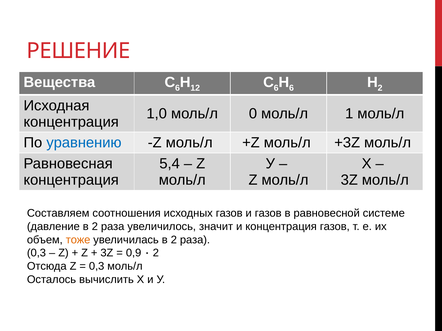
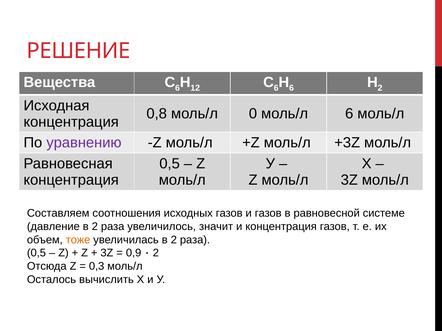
1,0: 1,0 -> 0,8 (157, 114)
моль/л 1: 1 -> 6 (349, 114)
уравнению colour: blue -> purple (84, 143)
5,4: 5,4 -> 0,5 (170, 164)
0,3: 0,3 -> 0,5 (36, 253)
